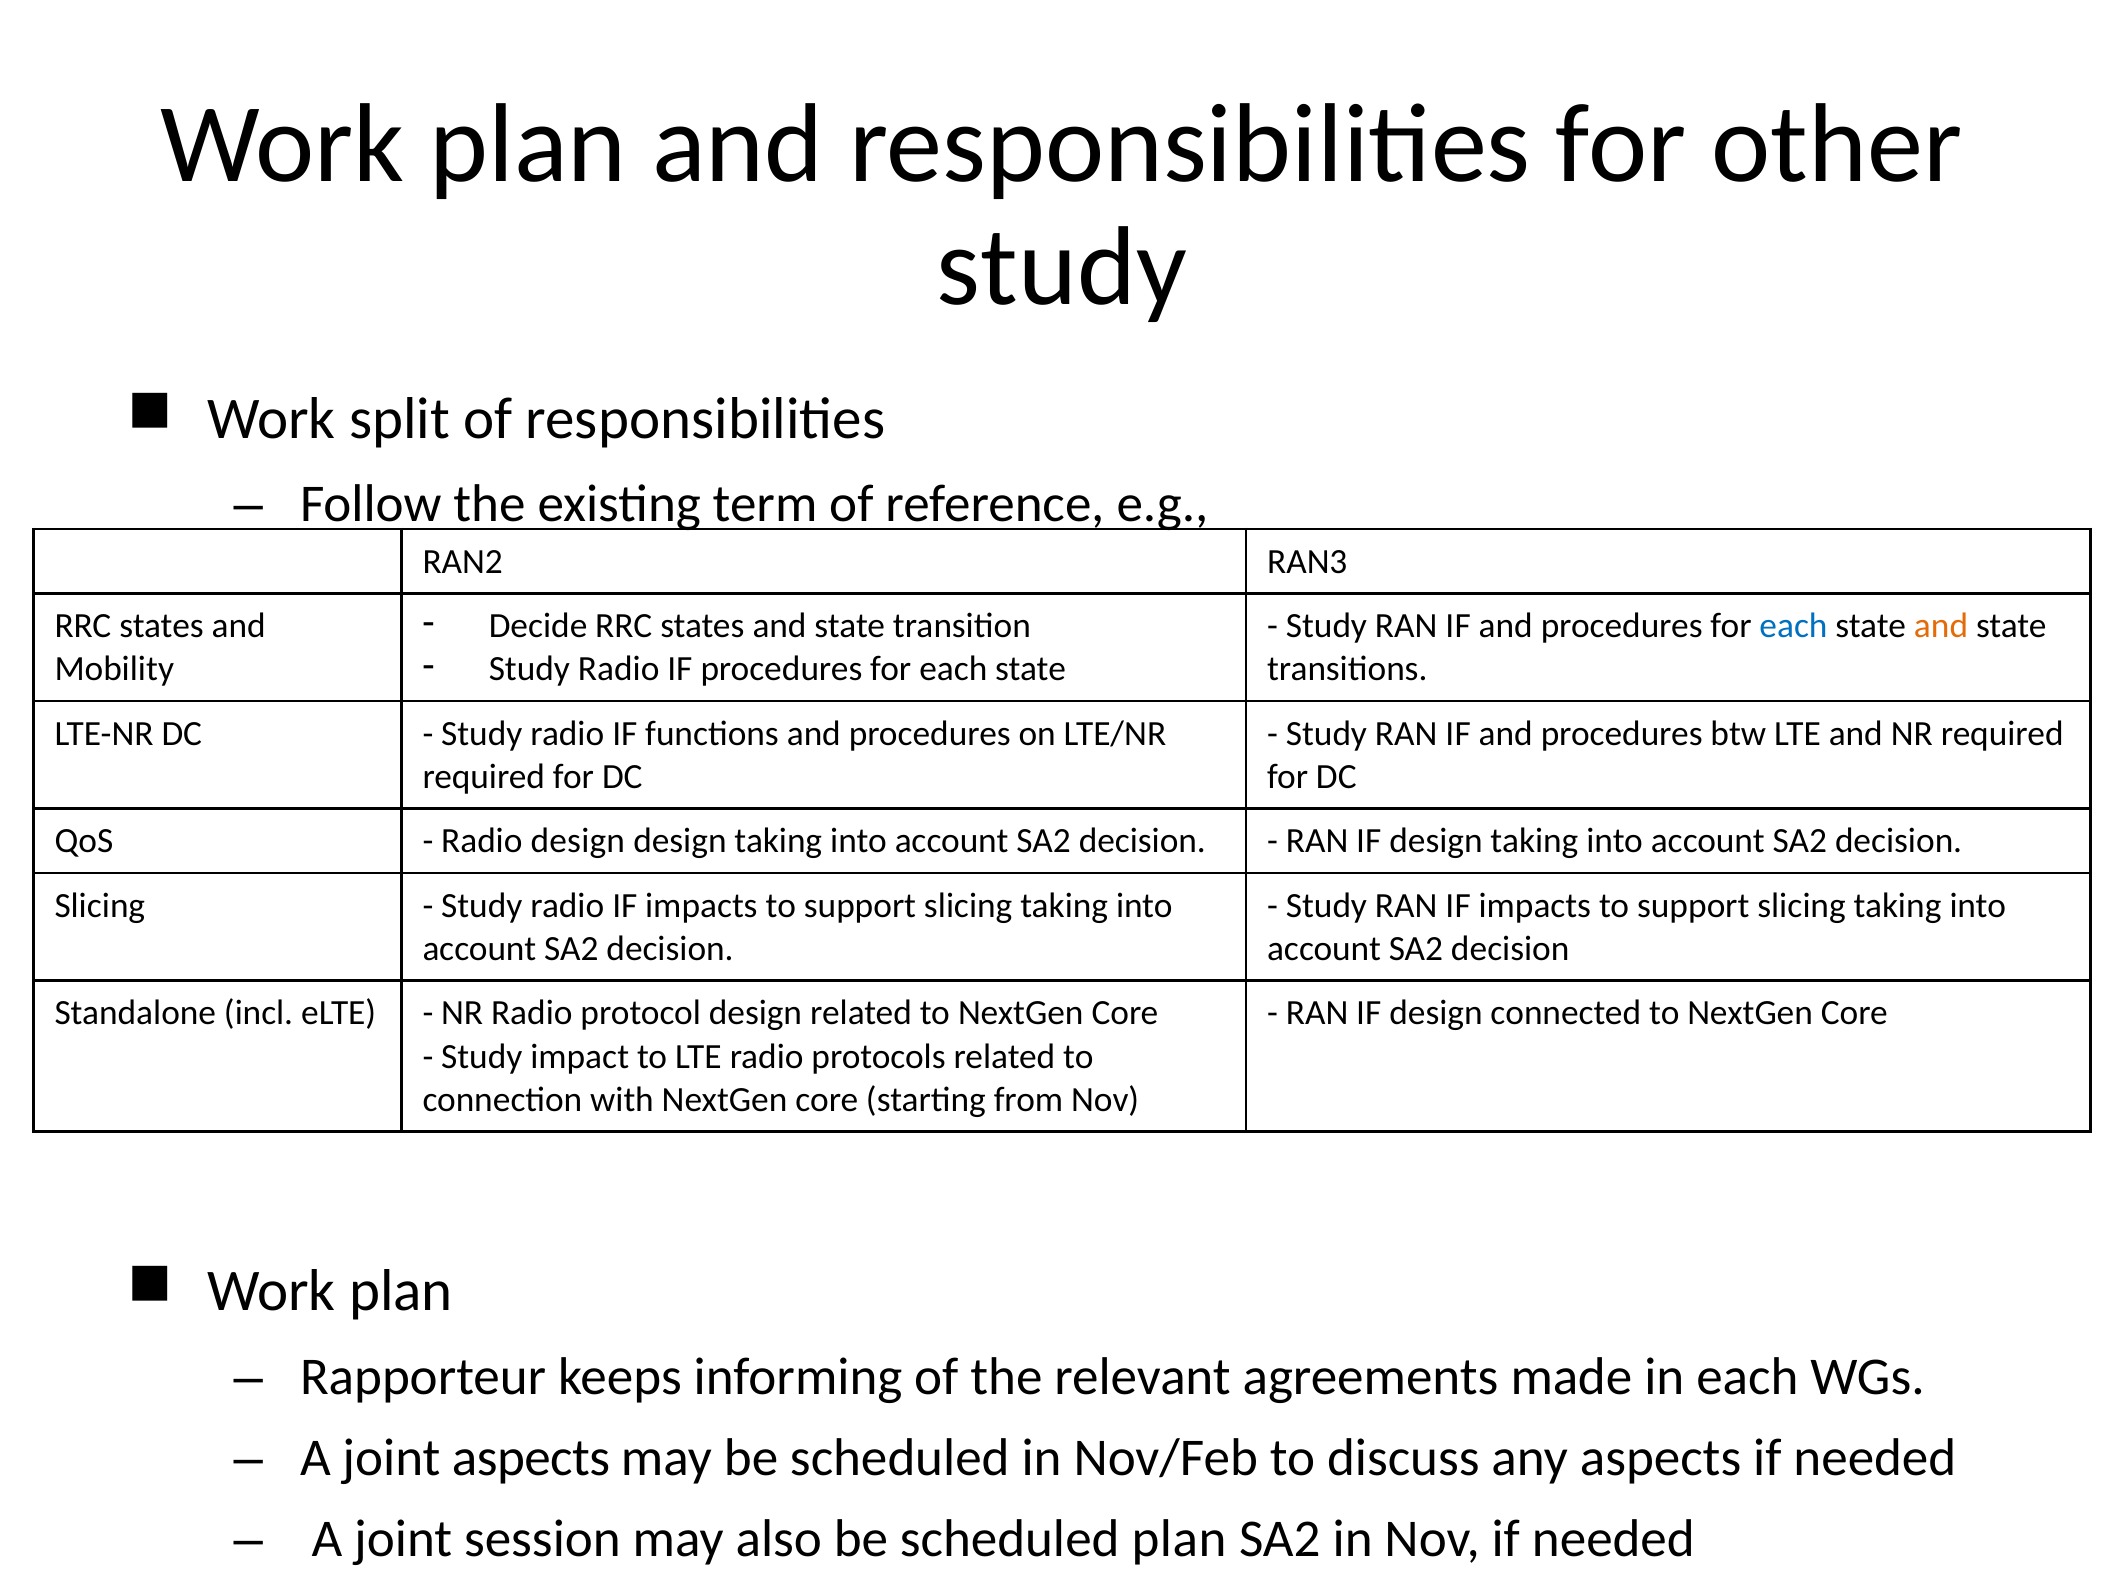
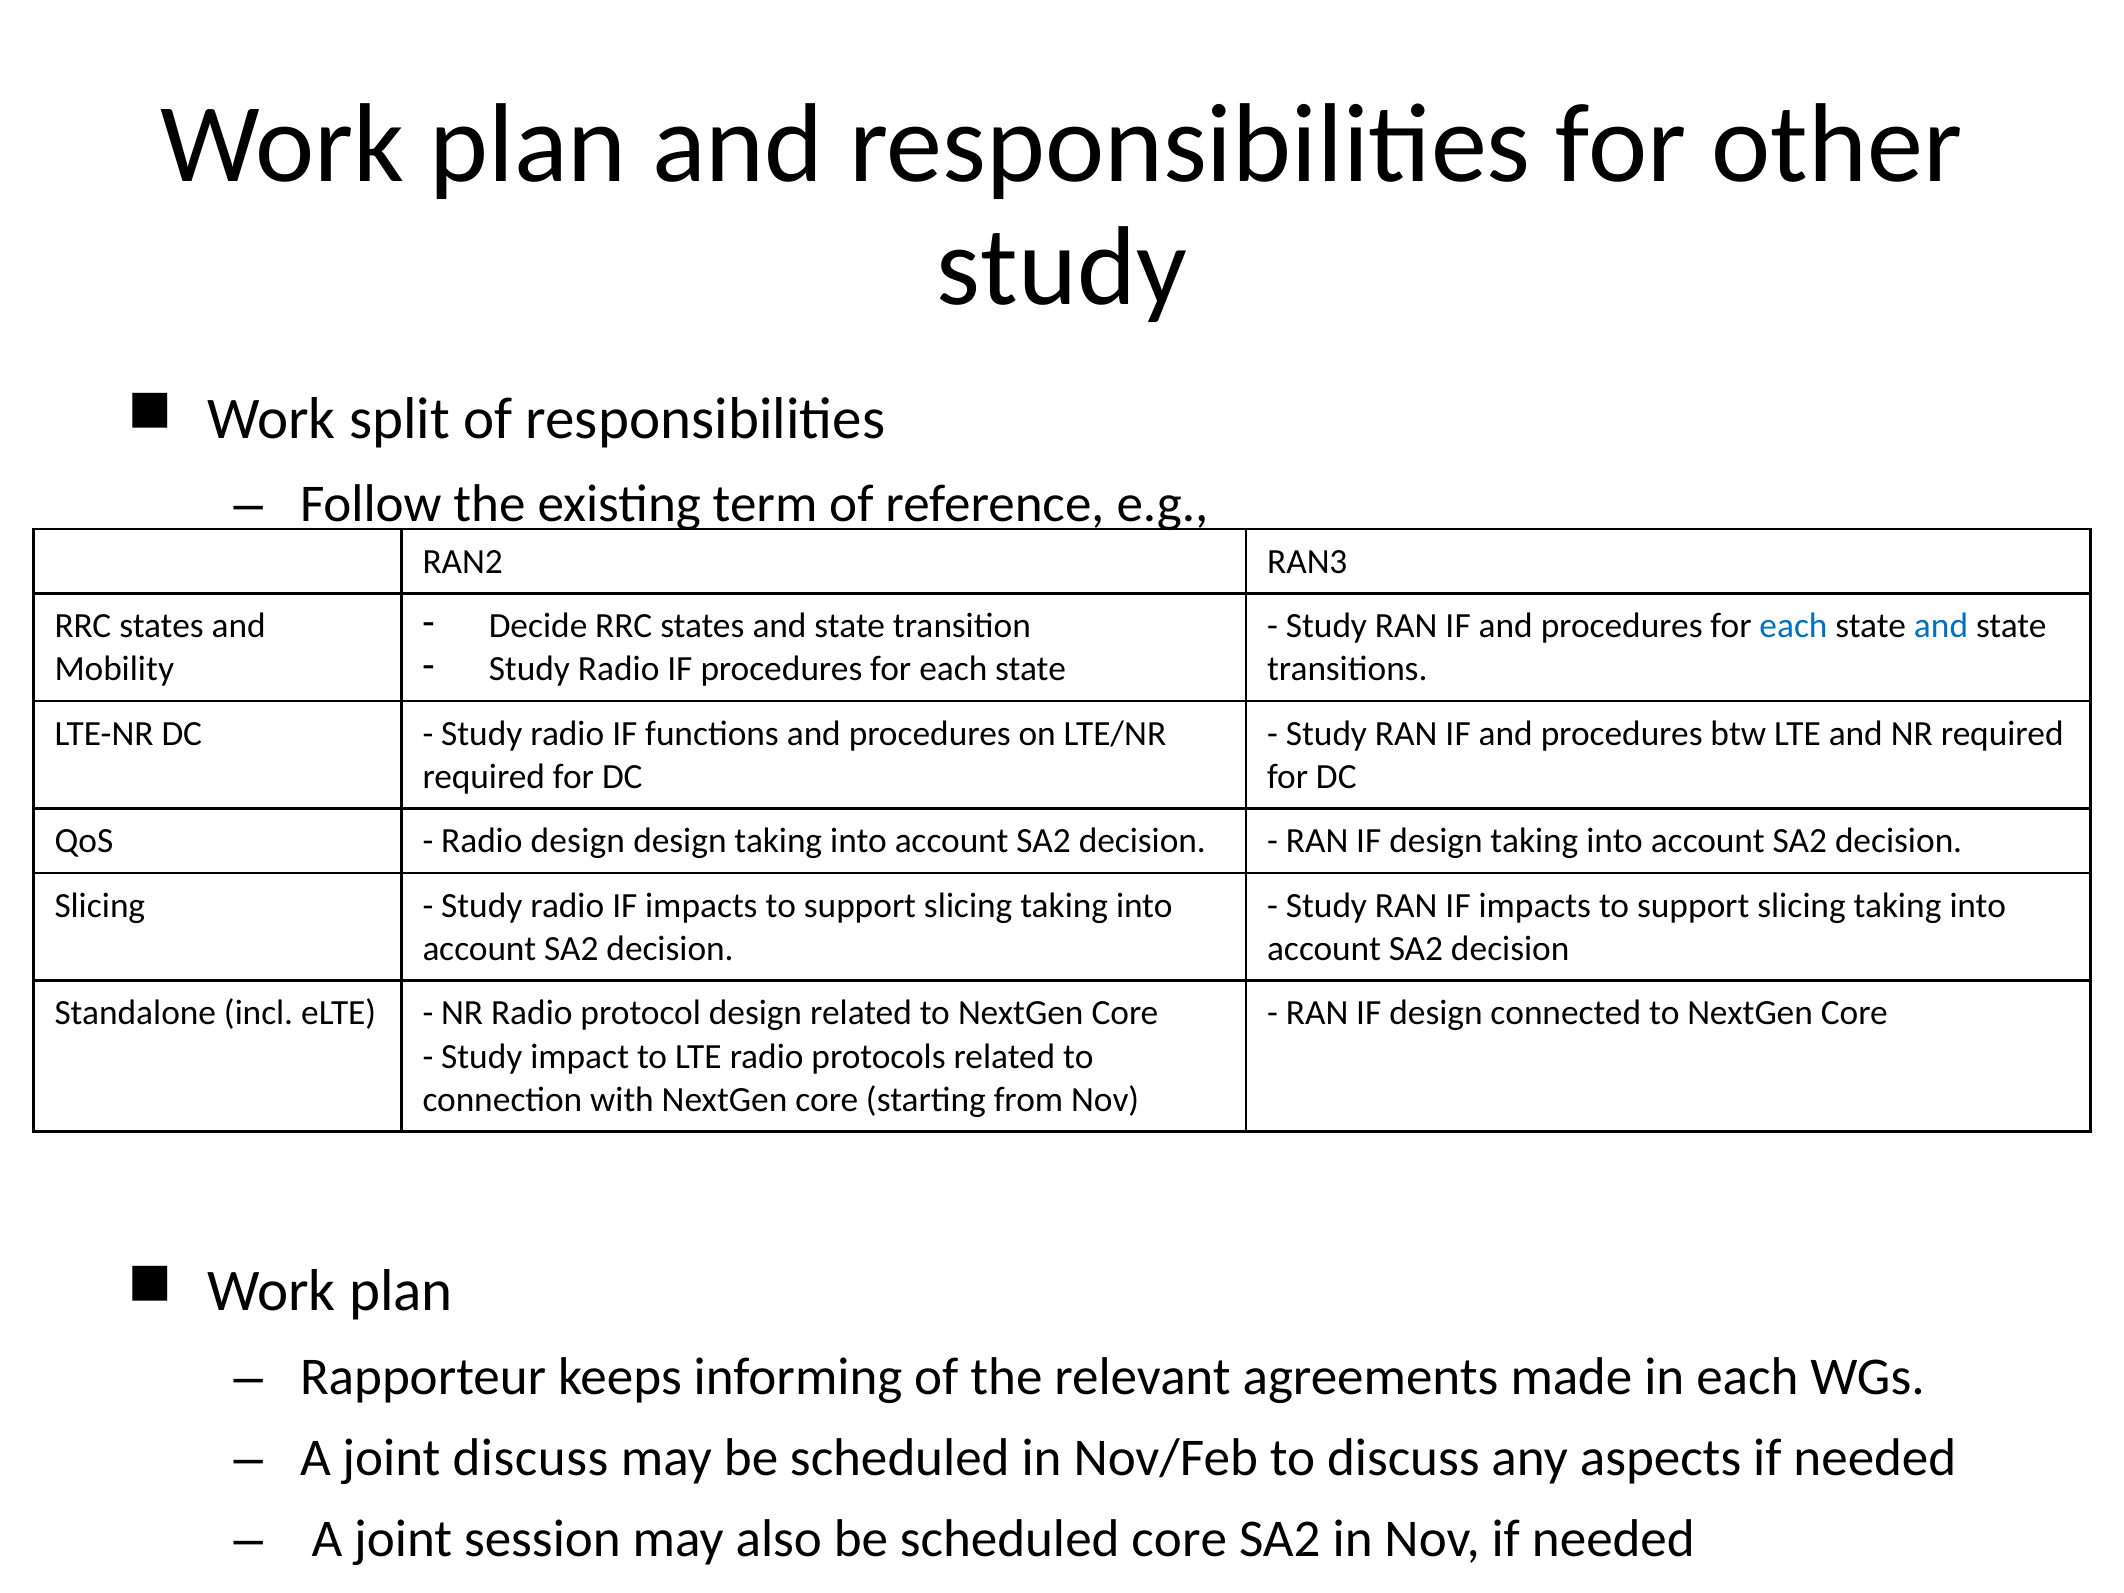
and colour: orange -> blue (1941, 626)
joint aspects: aspects -> discuss (530, 1458)
scheduled plan: plan -> core (1179, 1539)
